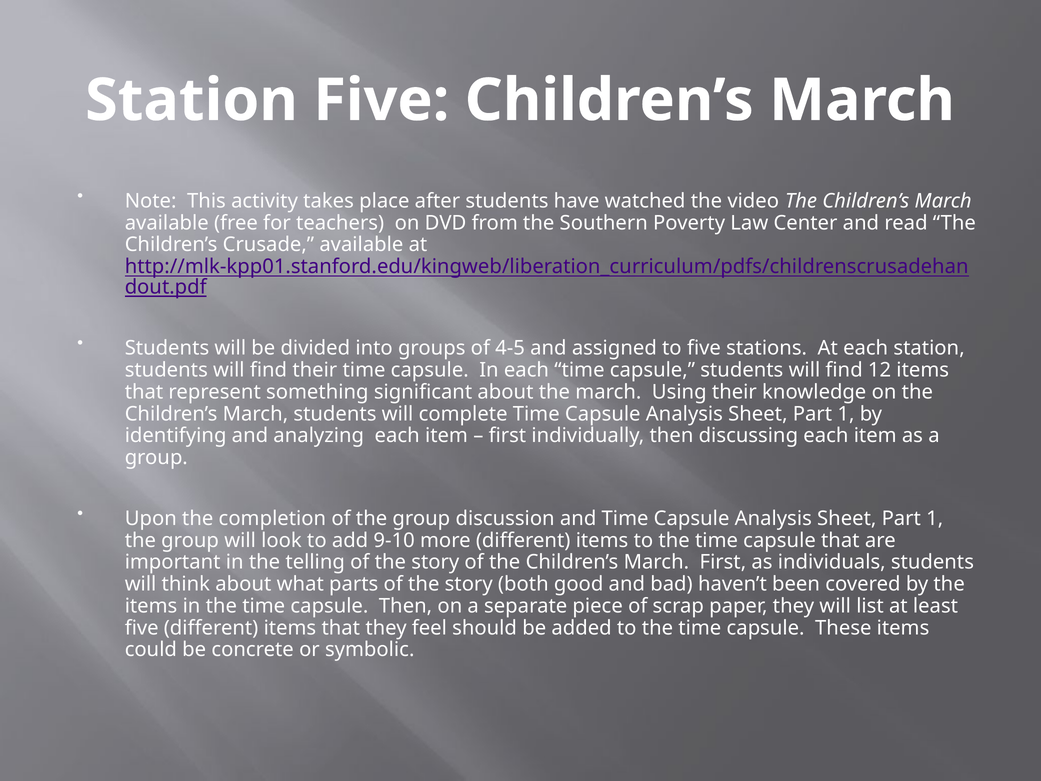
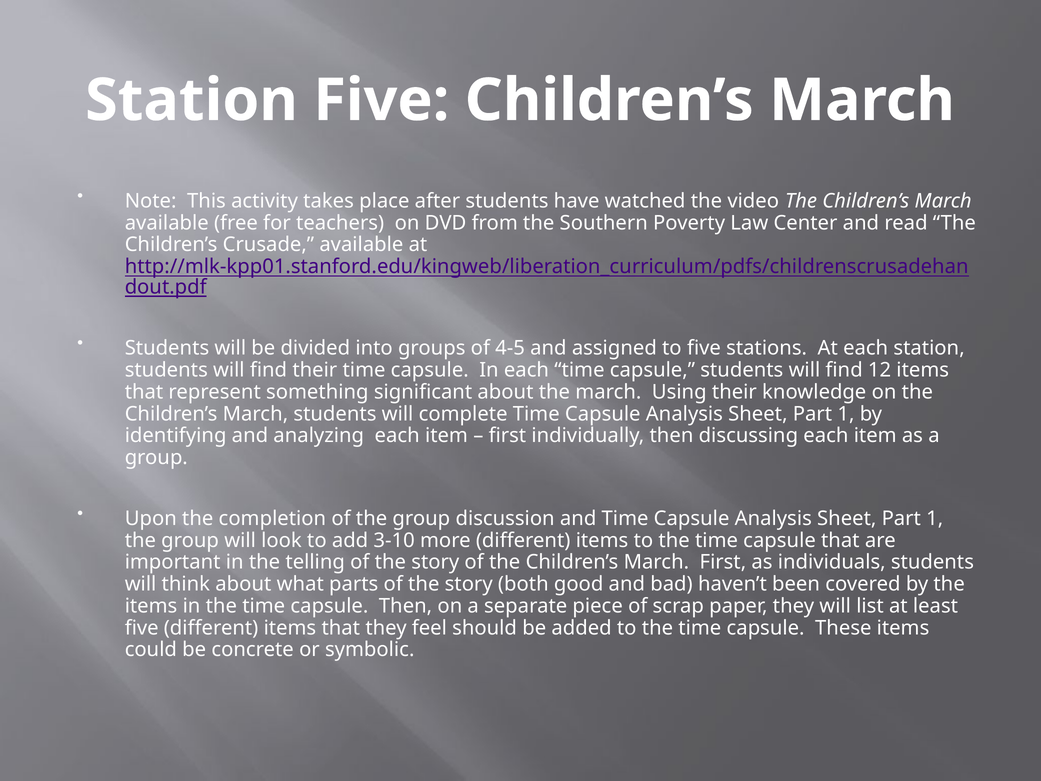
9-10: 9-10 -> 3-10 (394, 540)
